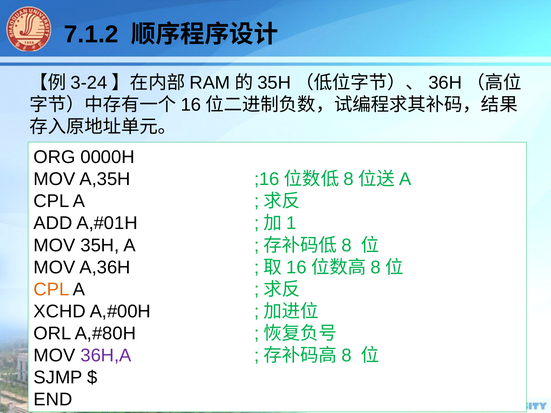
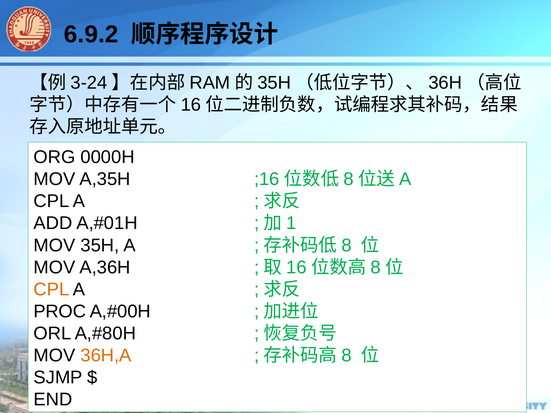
7.1.2: 7.1.2 -> 6.9.2 (91, 34)
XCHD: XCHD -> PROC (60, 312)
36H,A colour: purple -> orange (106, 356)
